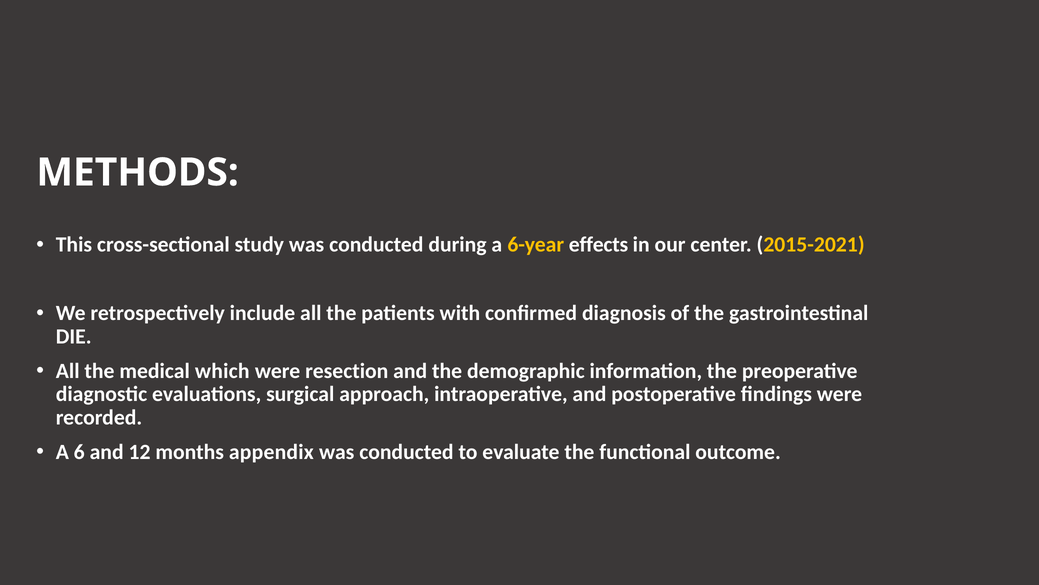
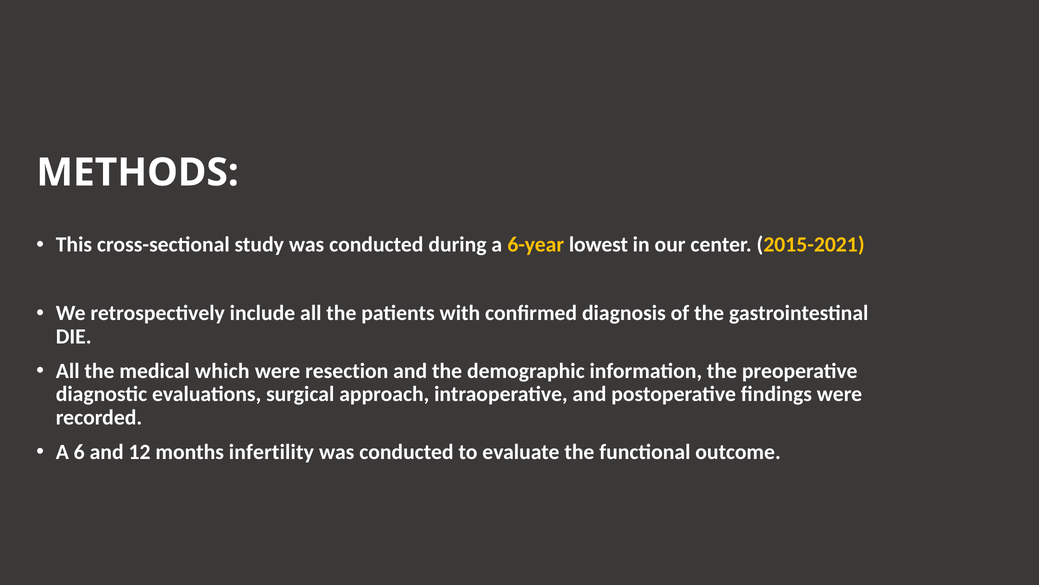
effects: effects -> lowest (599, 245)
appendix: appendix -> infertility (271, 452)
